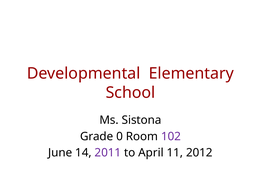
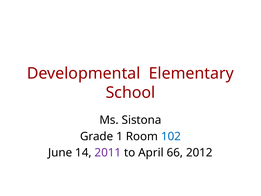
0: 0 -> 1 (120, 136)
102 colour: purple -> blue (171, 136)
11: 11 -> 66 (175, 152)
